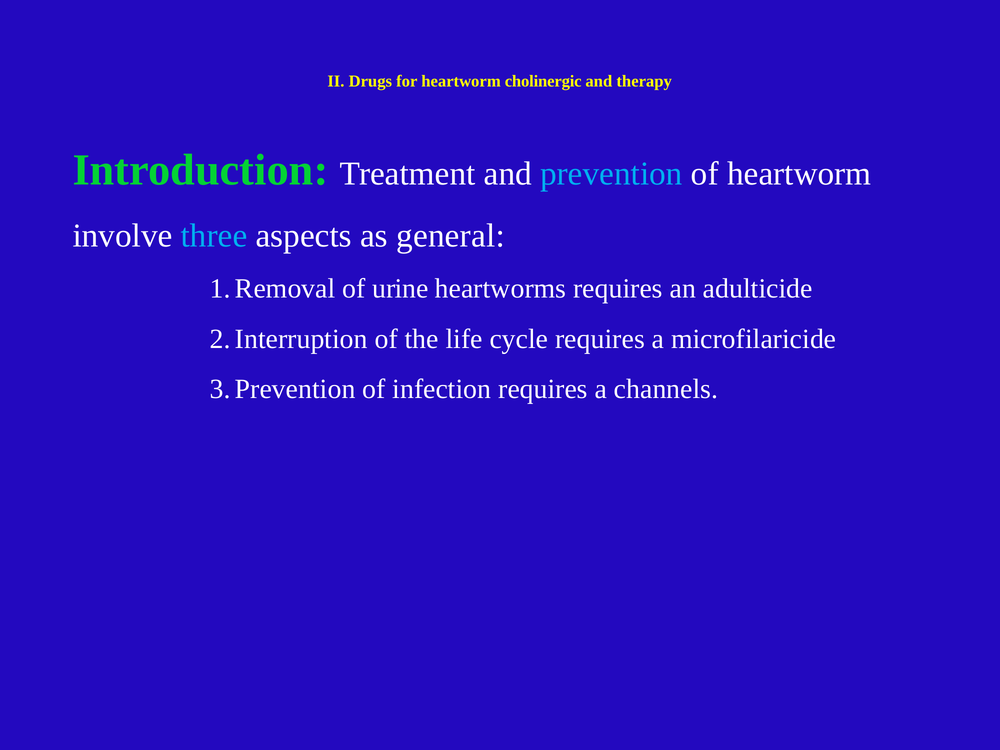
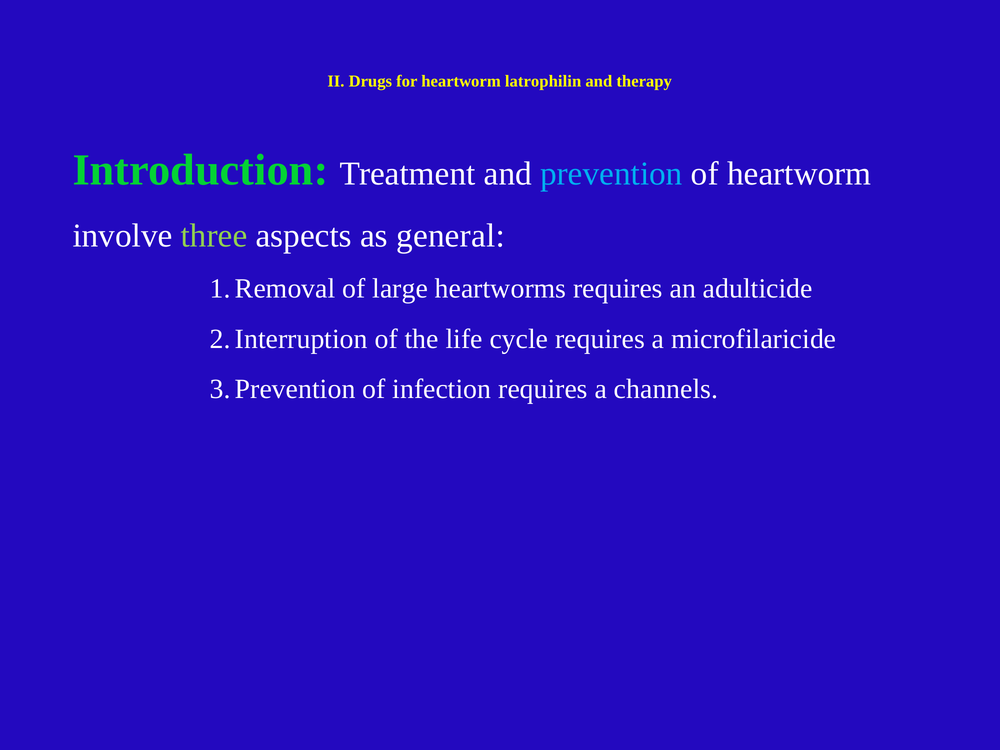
cholinergic: cholinergic -> latrophilin (543, 81)
three colour: light blue -> light green (214, 236)
urine: urine -> large (400, 289)
